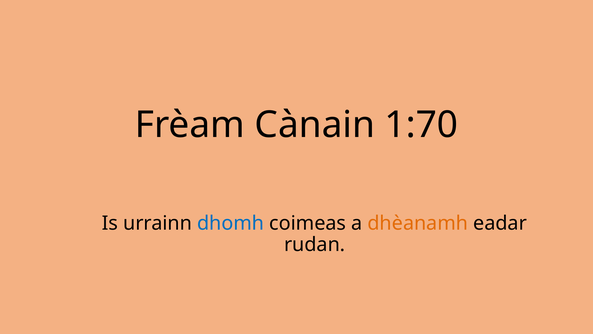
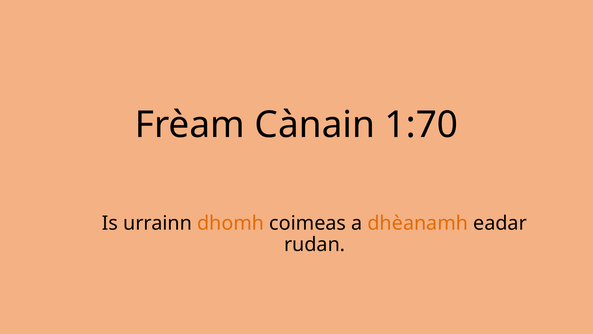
dhomh colour: blue -> orange (231, 223)
